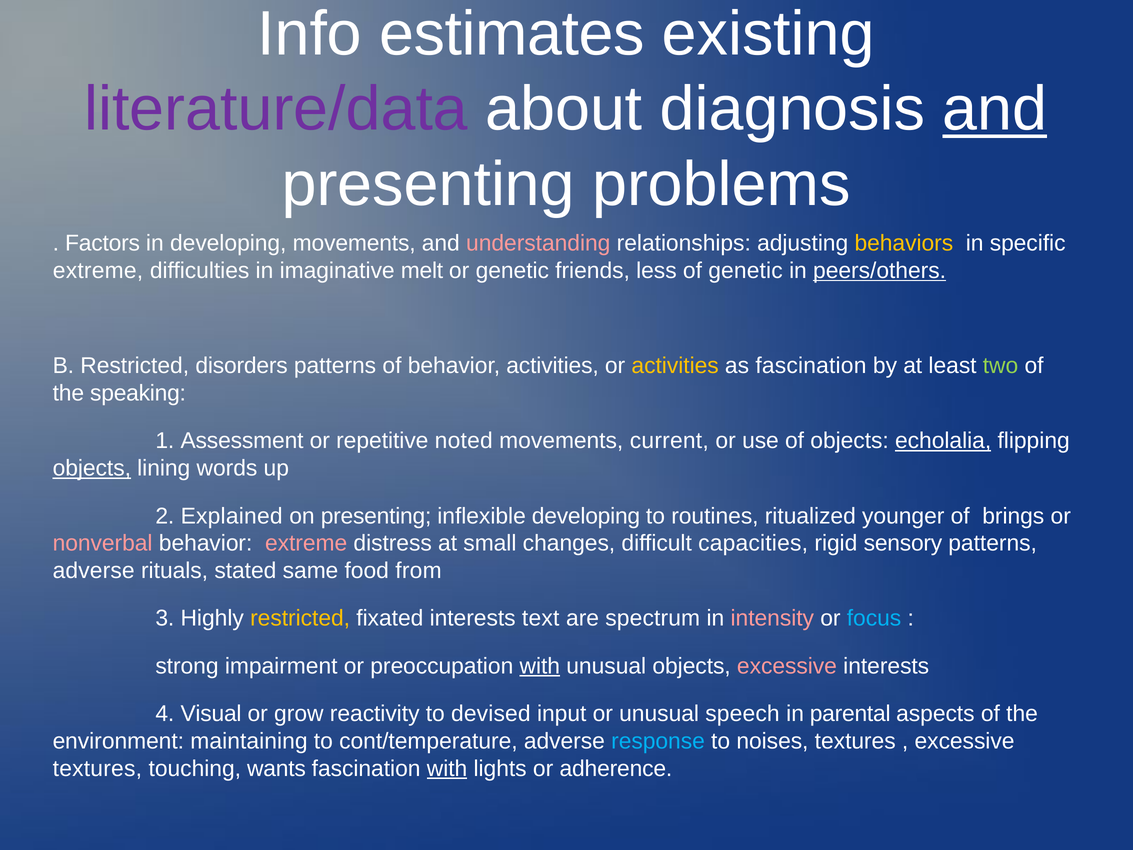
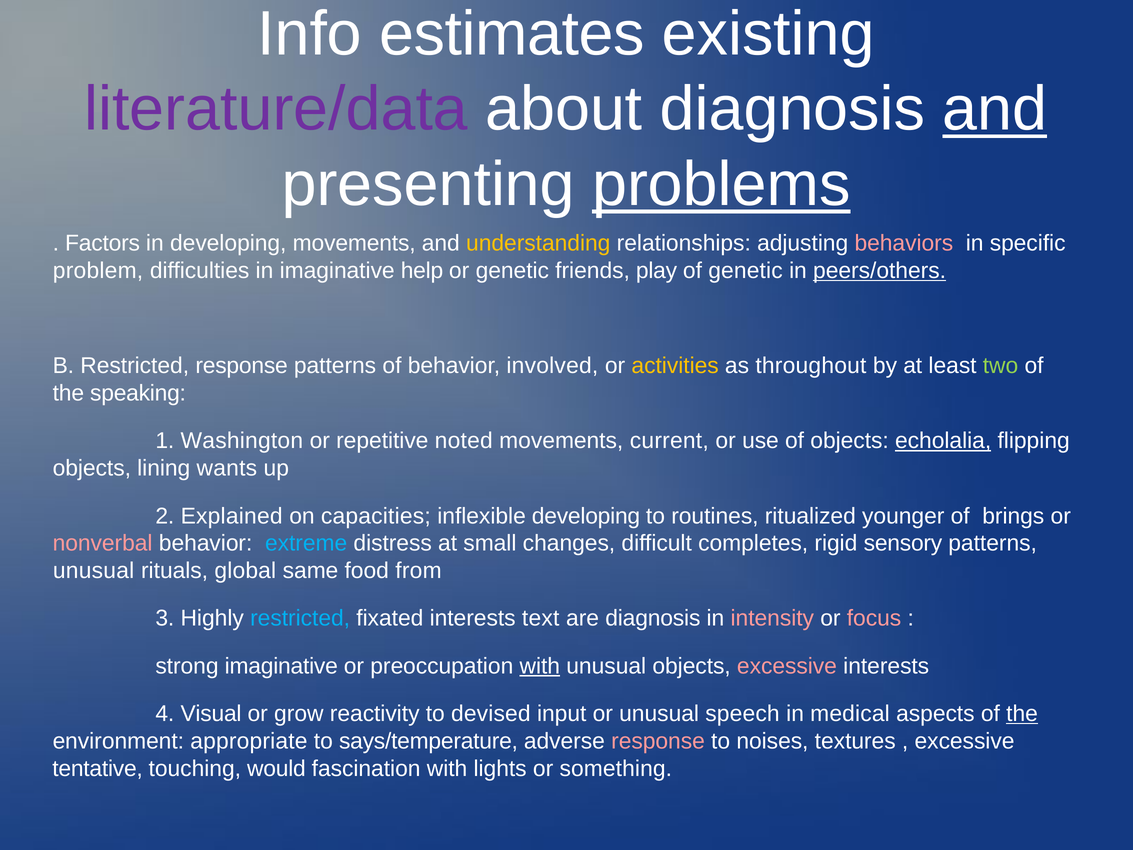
problems underline: none -> present (721, 184)
understanding colour: pink -> yellow (538, 243)
behaviors colour: yellow -> pink (904, 243)
extreme: extreme -> problem (98, 271)
melt: melt -> help (422, 271)
less: less -> play (657, 271)
Restricted disorders: disorders -> response (242, 366)
behavior activities: activities -> involved (552, 366)
as fascination: fascination -> throughout (811, 366)
Assessment: Assessment -> Washington (242, 441)
objects underline: present -> none (92, 468)
words: words -> wants (227, 468)
on presenting: presenting -> capacities (376, 516)
extreme colour: pink -> light blue (306, 543)
capacities: capacities -> completes (753, 543)
adverse: adverse -> unusual (94, 571)
stated: stated -> global (245, 571)
restricted colour: yellow -> light blue (300, 618)
are spectrum: spectrum -> diagnosis (653, 618)
focus colour: light blue -> pink (874, 618)
strong impairment: impairment -> imaginative (281, 666)
parental: parental -> medical (850, 713)
the underline: none -> present (1022, 713)
maintaining: maintaining -> appropriate (249, 741)
cont/temperature: cont/temperature -> says/temperature (428, 741)
response colour: light blue -> pink (658, 741)
textures: textures -> tentative (98, 768)
wants: wants -> would (276, 768)
with underline: present -> none (447, 768)
adherence: adherence -> something (616, 768)
